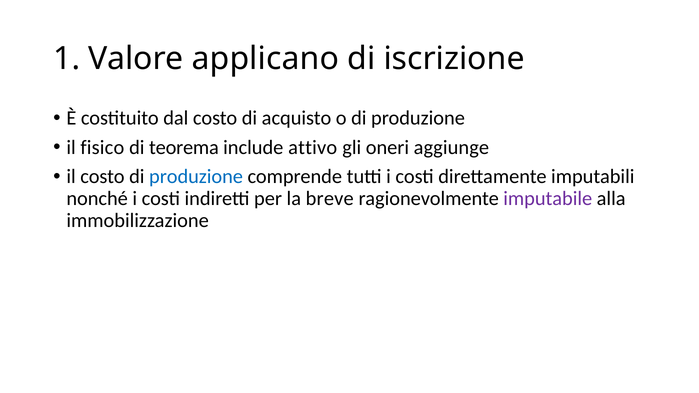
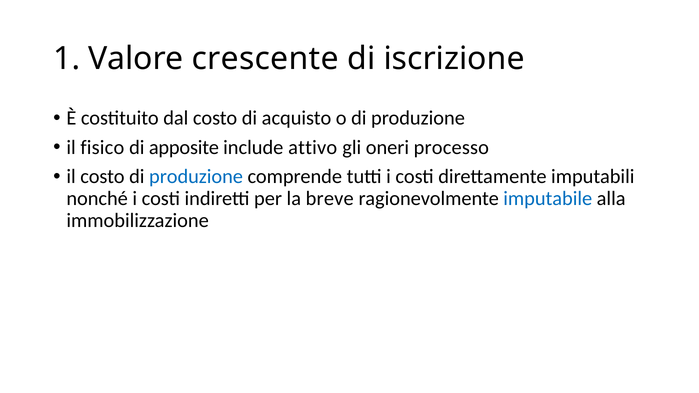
applicano: applicano -> crescente (265, 59)
teorema: teorema -> apposite (184, 147)
aggiunge: aggiunge -> processo (451, 147)
imputabile colour: purple -> blue (548, 199)
